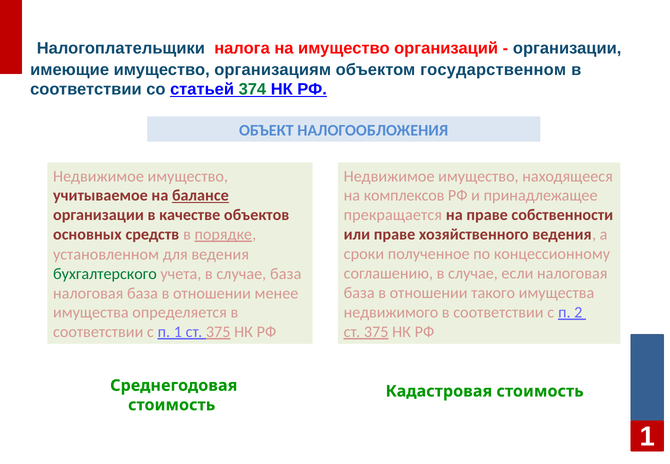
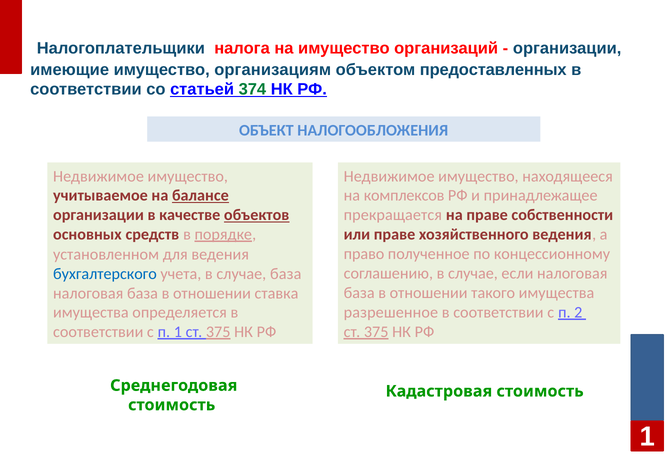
государственном: государственном -> предоставленных (493, 70)
объектов underline: none -> present (257, 215)
сроки: сроки -> право (364, 254)
бухгалтерского colour: green -> blue (105, 274)
менее: менее -> ставка (276, 293)
недвижимого: недвижимого -> разрешенное (391, 312)
